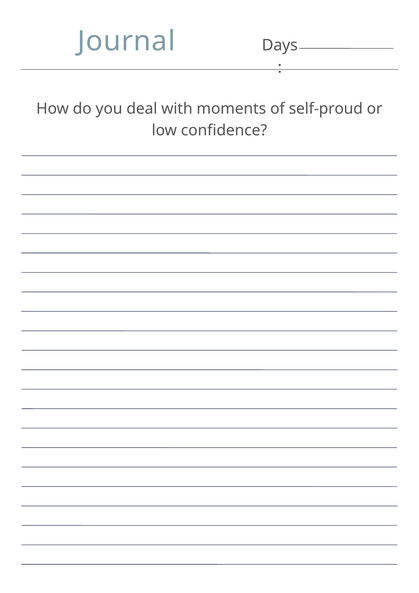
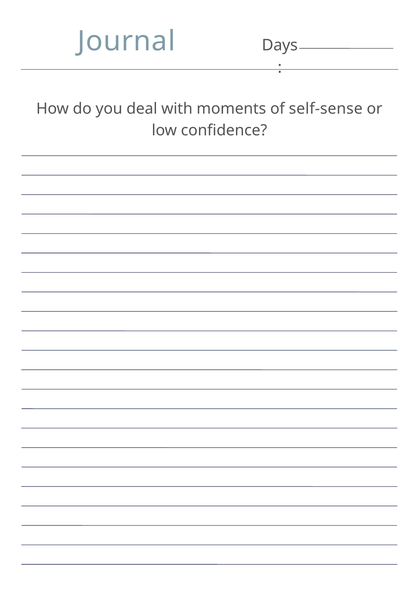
self-proud: self-proud -> self-sense (326, 109)
